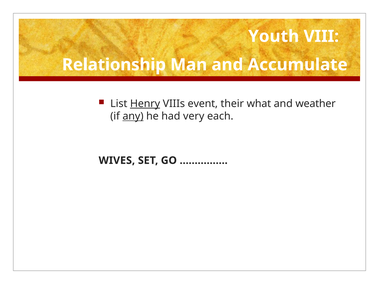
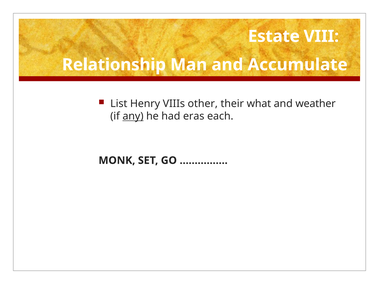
Youth: Youth -> Estate (274, 36)
Henry underline: present -> none (145, 104)
event: event -> other (203, 104)
very: very -> eras (194, 116)
WIVES: WIVES -> MONK (117, 161)
